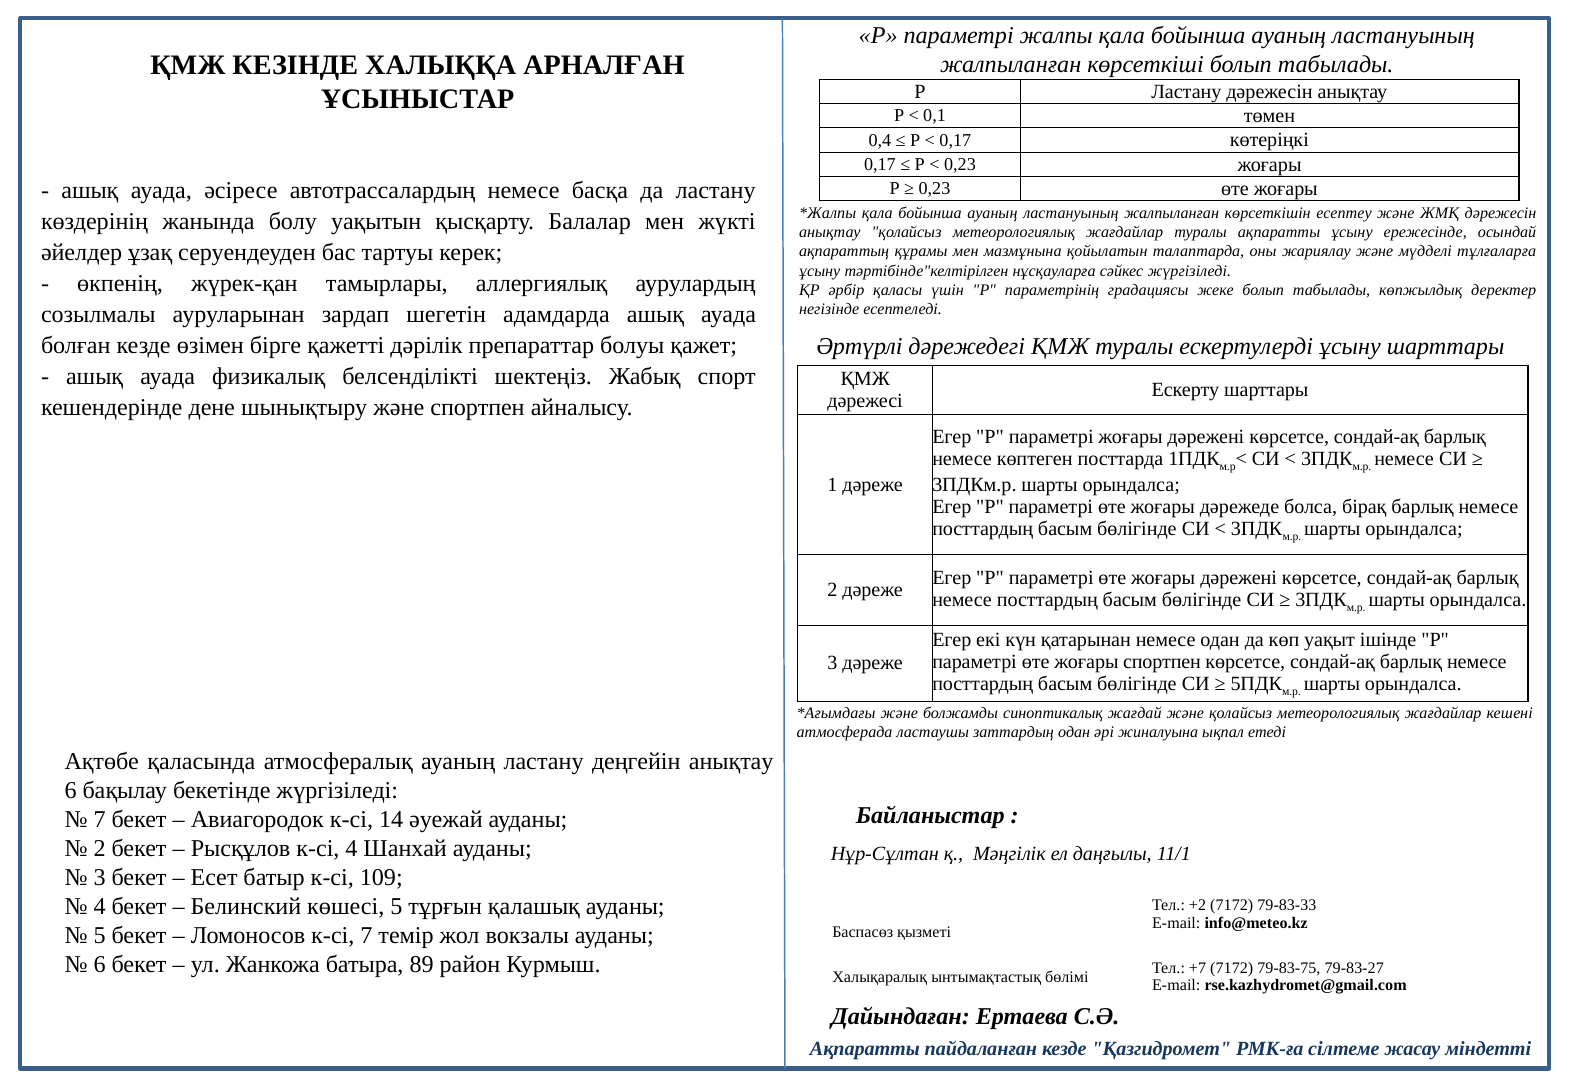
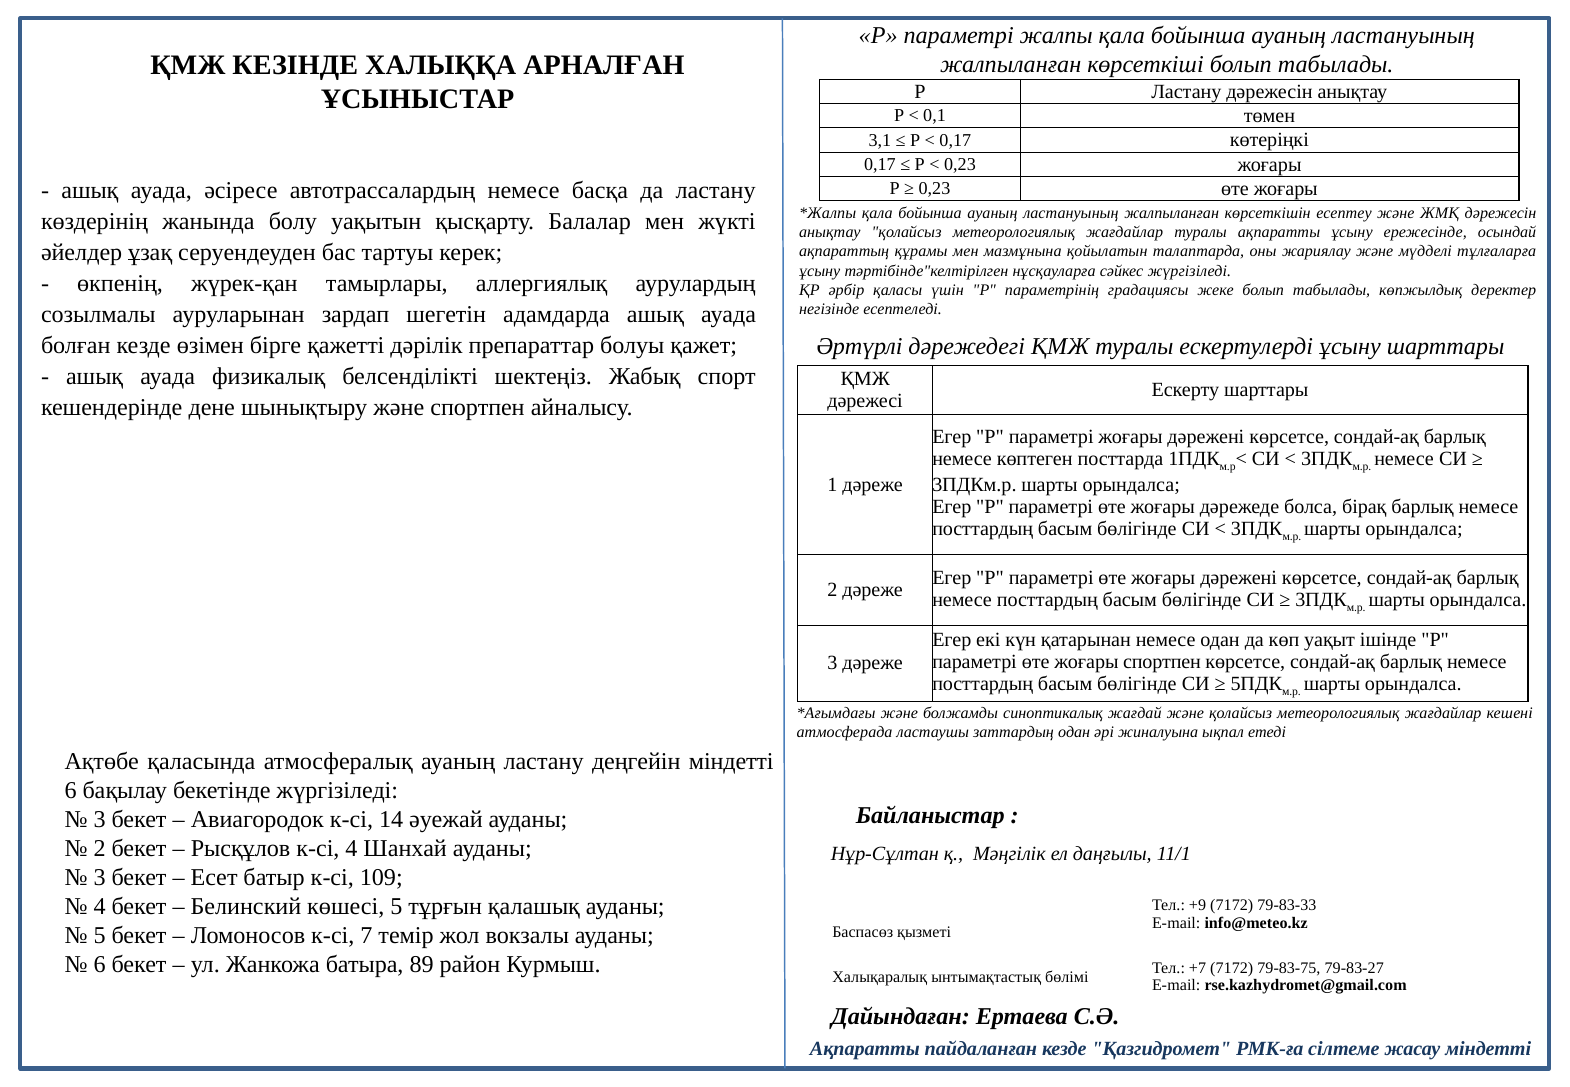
0,4: 0,4 -> 3,1 (880, 140)
деңгейін анықтау: анықтау -> міндетті (731, 762)
7: 7 -> 3 (100, 820)
+2: +2 -> +9 (1198, 905)
